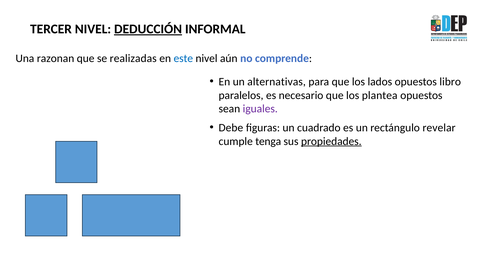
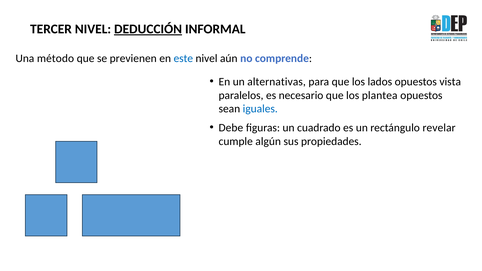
razonan: razonan -> método (55, 58)
realizadas: realizadas -> previenen (133, 58)
libro: libro -> vista (450, 82)
iguales colour: purple -> blue (260, 109)
tenga: tenga -> algún (268, 141)
propiedades underline: present -> none (331, 141)
